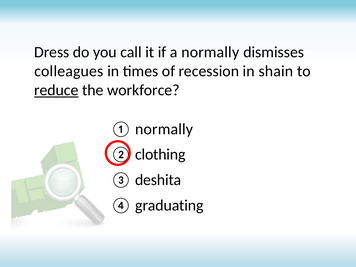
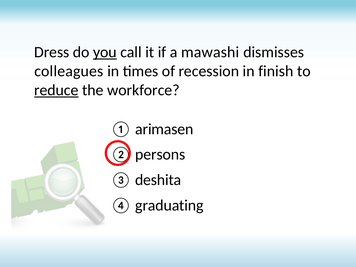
you underline: none -> present (105, 52)
a normally: normally -> mawashi (210, 52)
shain: shain -> finish (276, 71)
① normally: normally -> arimasen (164, 129)
clothing: clothing -> persons (160, 154)
